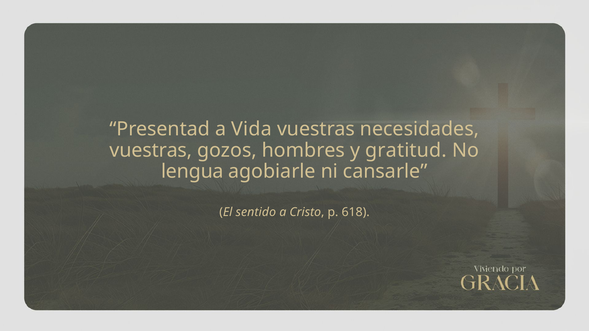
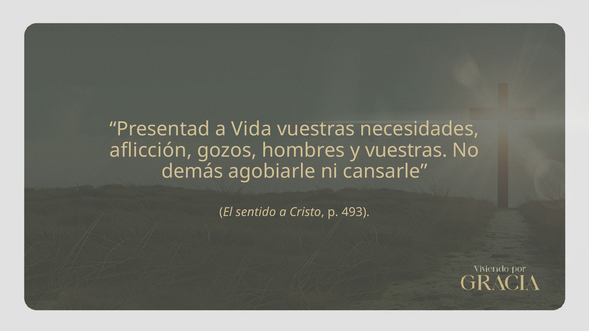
vuestras: vuestras -> aflicción (151, 150)
y gratitud: gratitud -> vuestras (406, 150)
lengua: lengua -> demás (192, 172)
618: 618 -> 493 (356, 212)
